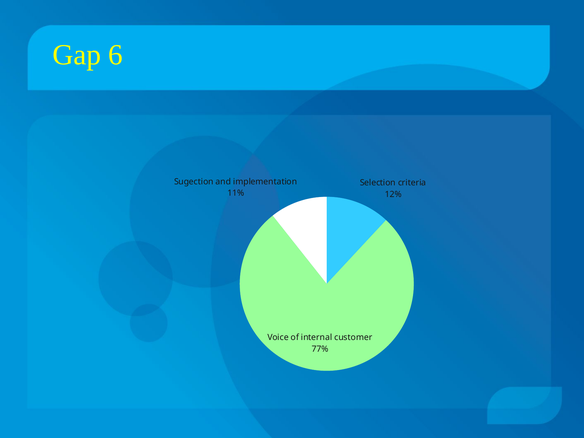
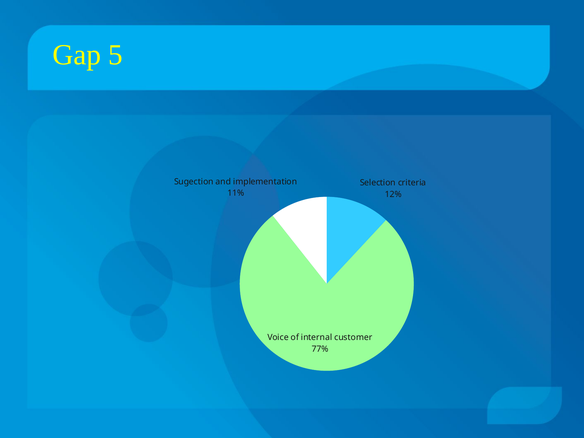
6: 6 -> 5 (116, 55)
